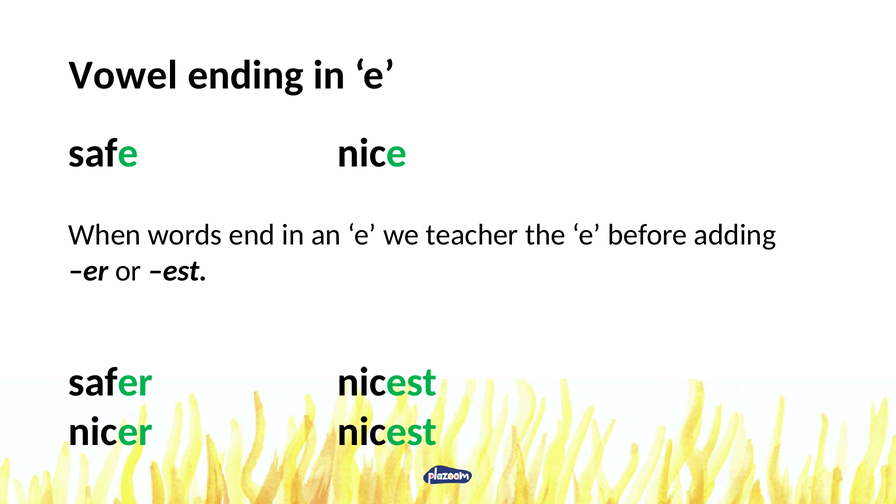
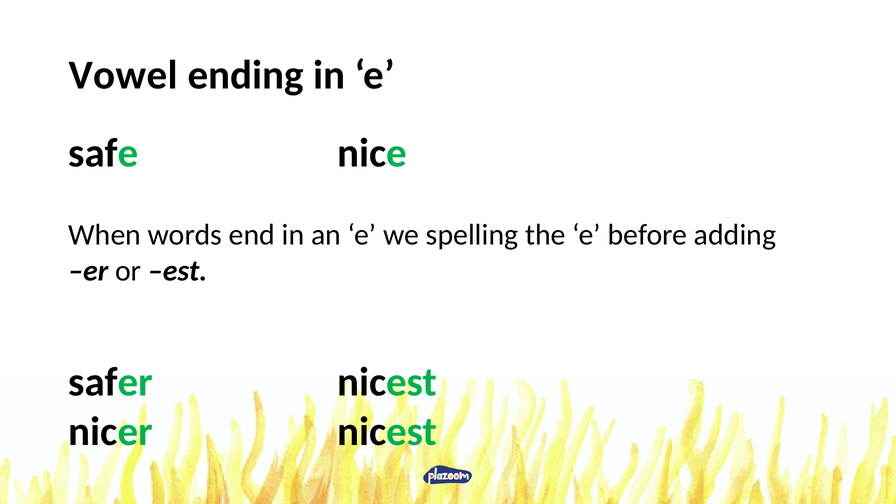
teacher: teacher -> spelling (472, 235)
